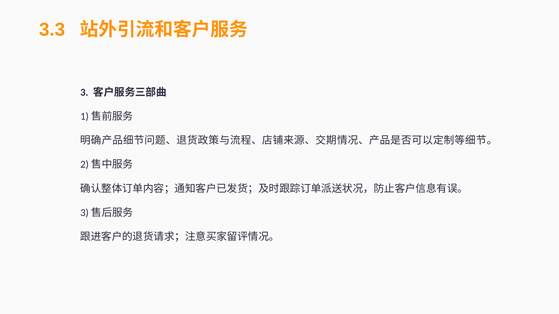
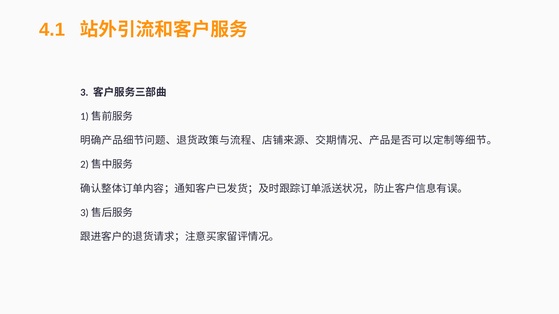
3.3: 3.3 -> 4.1 (52, 30)
